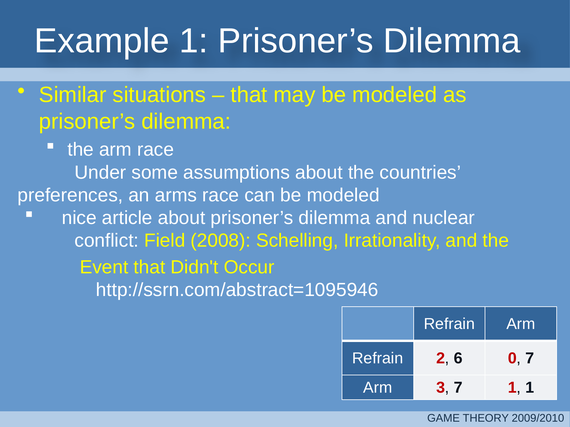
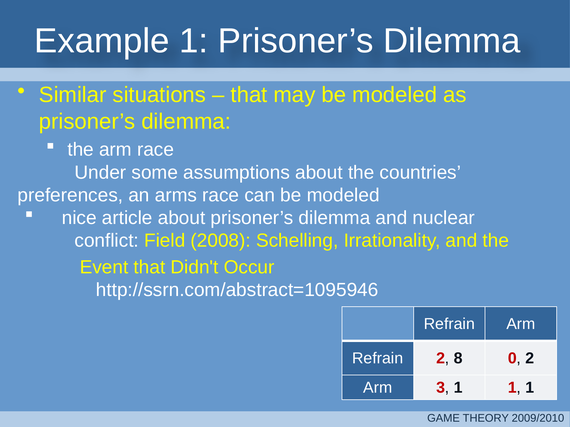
6: 6 -> 8 (458, 359)
0 7: 7 -> 2 (530, 359)
3 7: 7 -> 1 (458, 388)
